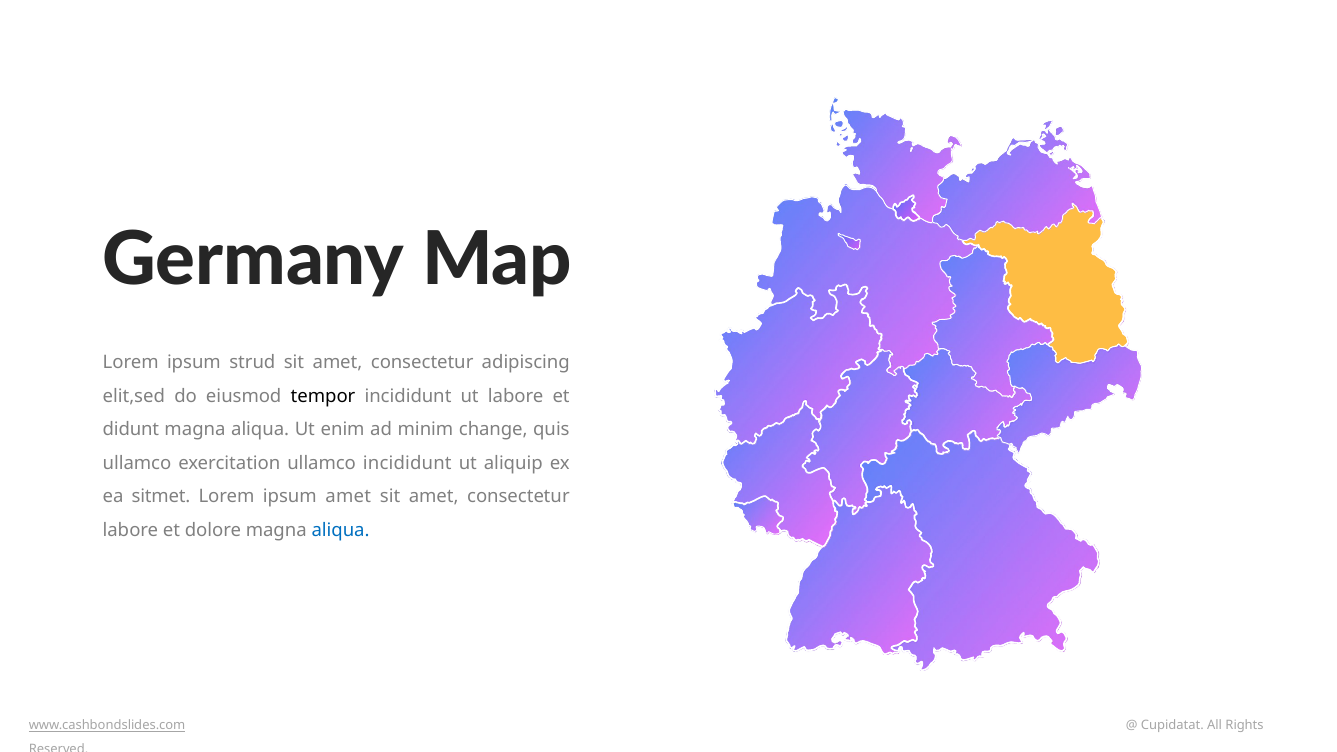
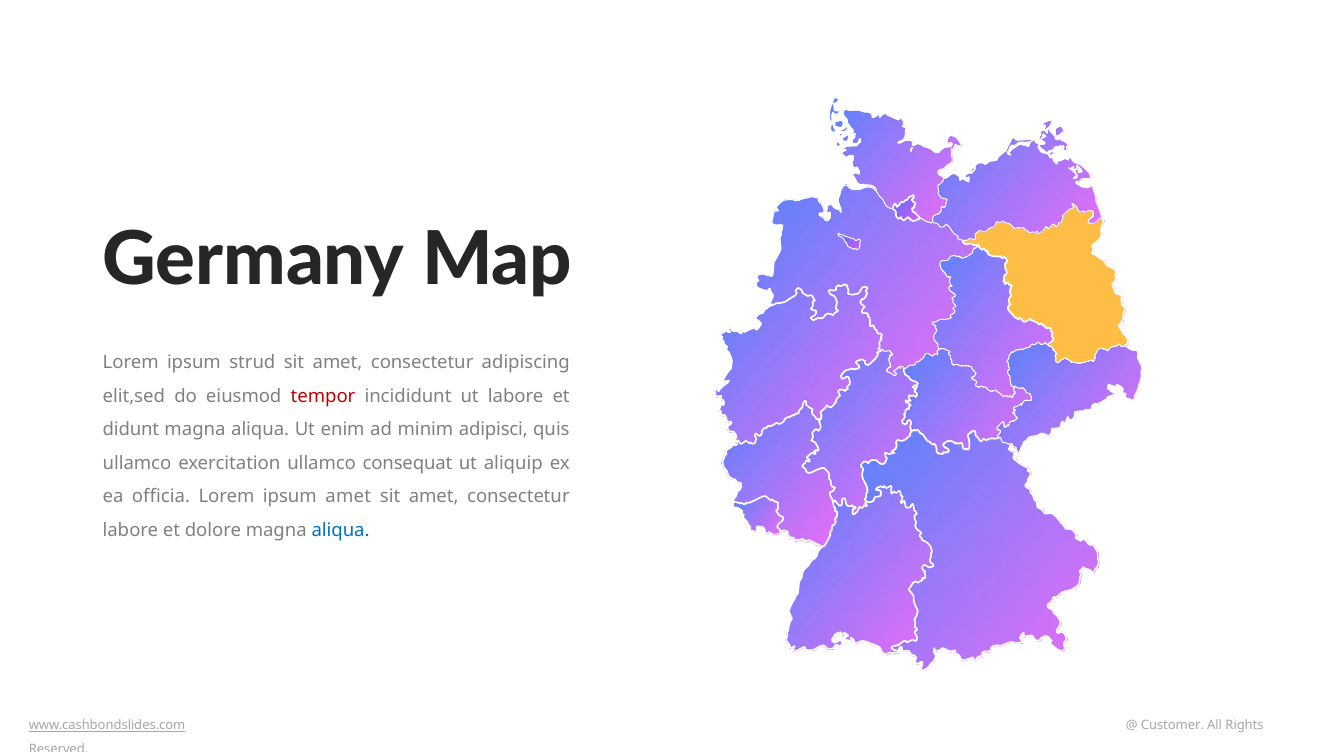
tempor colour: black -> red (323, 396)
change: change -> adipisci (493, 430)
ullamco incididunt: incididunt -> consequat (407, 463)
sitmet: sitmet -> officia (161, 497)
Cupidatat: Cupidatat -> Customer (1172, 725)
